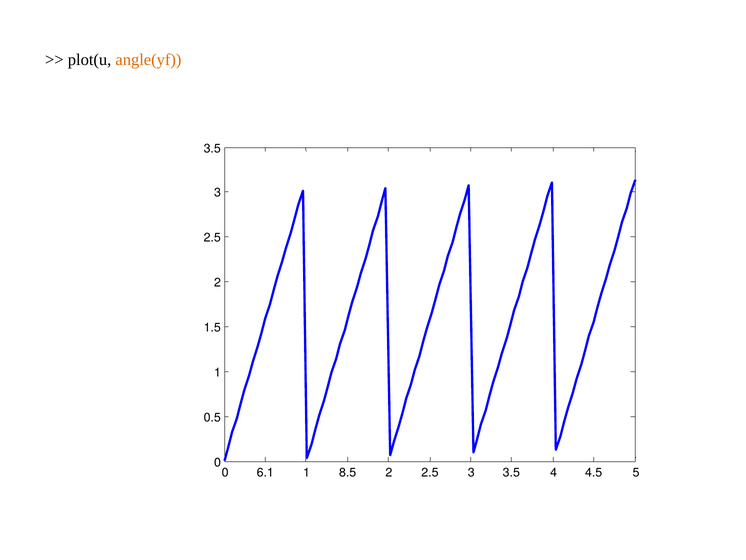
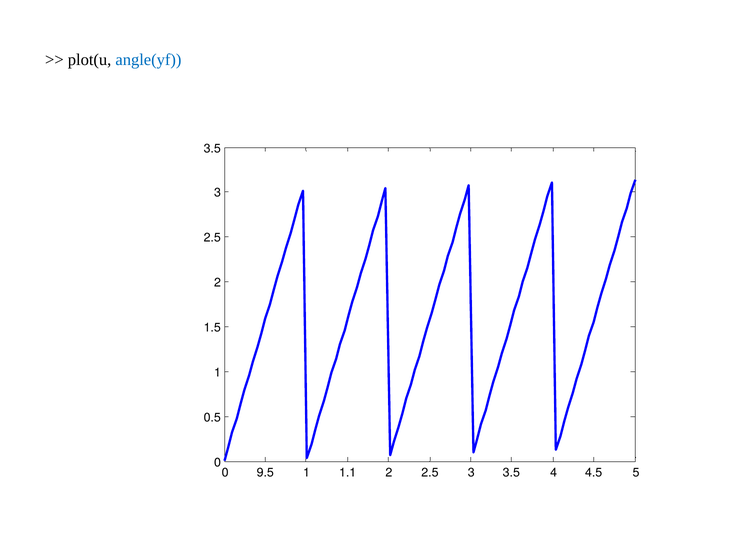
angle(yf colour: orange -> blue (148, 60)
6.1: 6.1 -> 9.5 (265, 472)
8.5: 8.5 -> 1.1 (348, 472)
